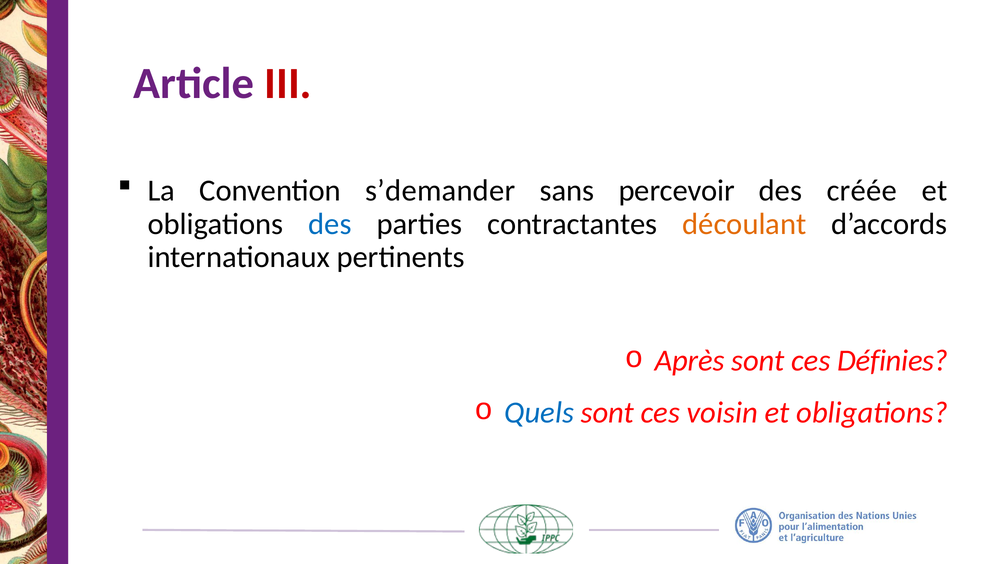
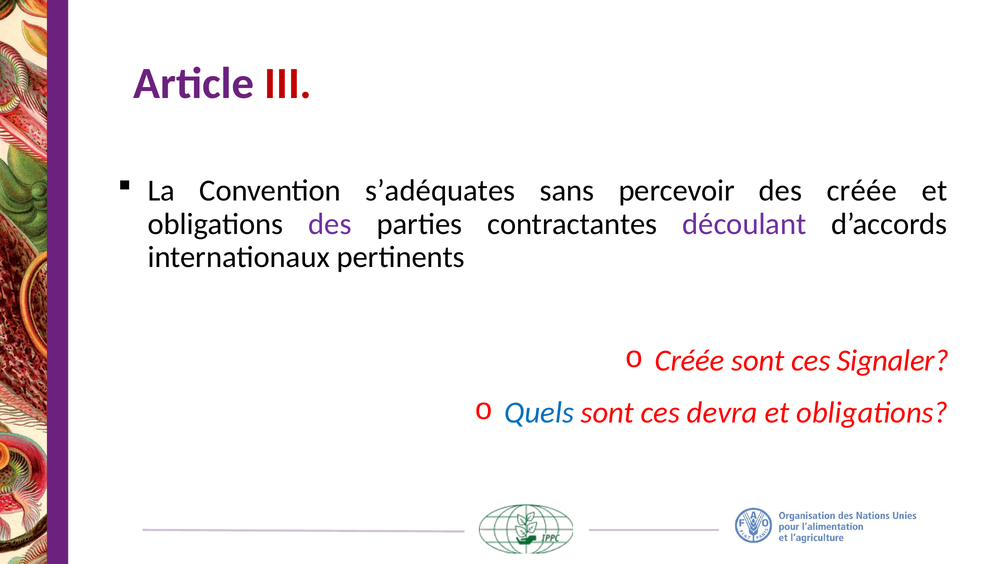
s’demander: s’demander -> s’adéquates (440, 191)
des colour: blue -> purple (330, 224)
découlant colour: orange -> purple (744, 224)
Après: Après -> Créée (690, 361)
Définies: Définies -> Signaler (893, 361)
voisin: voisin -> devra (722, 413)
